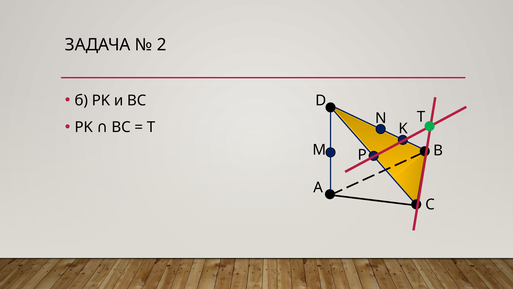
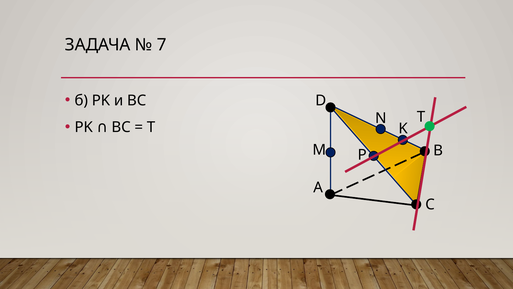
2: 2 -> 7 (162, 45)
